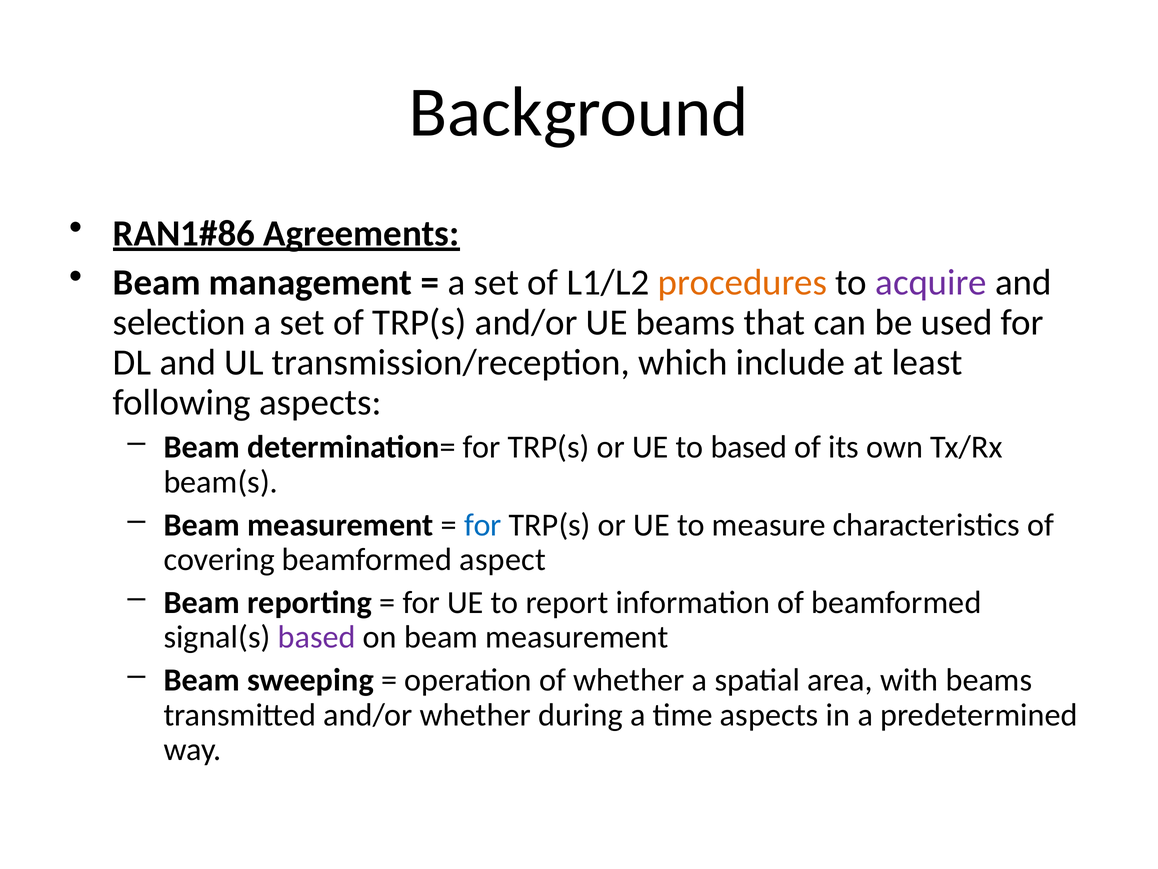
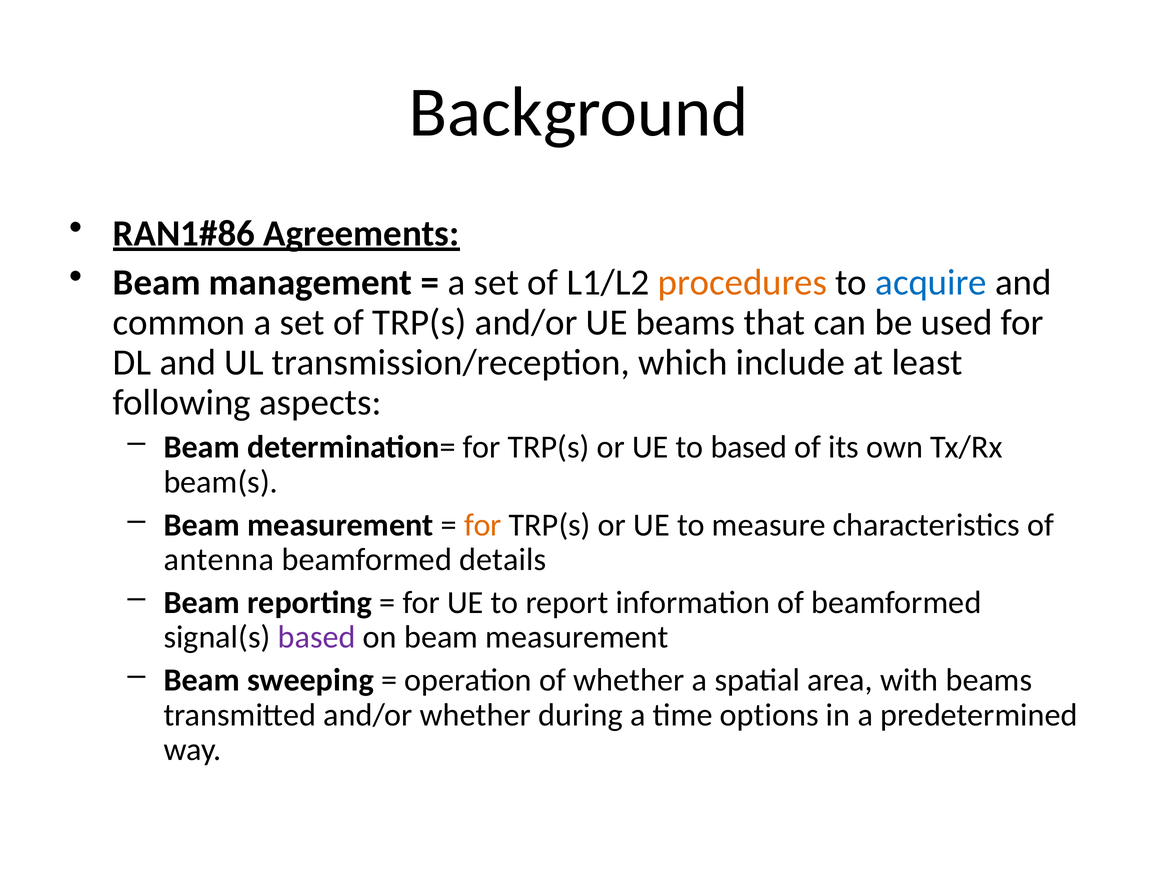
acquire colour: purple -> blue (931, 282)
selection: selection -> common (179, 322)
for colour: blue -> orange (483, 525)
covering: covering -> antenna (219, 559)
aspect: aspect -> details (503, 559)
time aspects: aspects -> options (769, 715)
